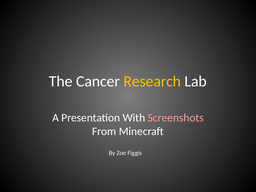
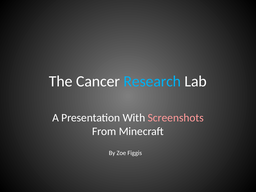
Research colour: yellow -> light blue (152, 81)
